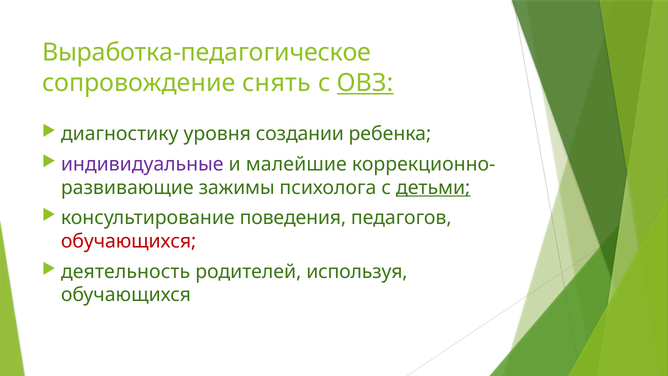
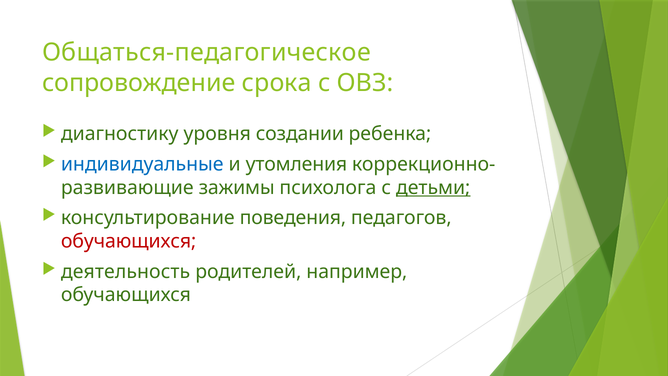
Выработка-педагогическое: Выработка-педагогическое -> Общаться-педагогическое (206, 53)
снять: снять -> срока (277, 83)
ОВЗ underline: present -> none (365, 83)
индивидуальные colour: purple -> blue (142, 164)
малейшие: малейшие -> утомления (296, 164)
используя: используя -> например (357, 271)
